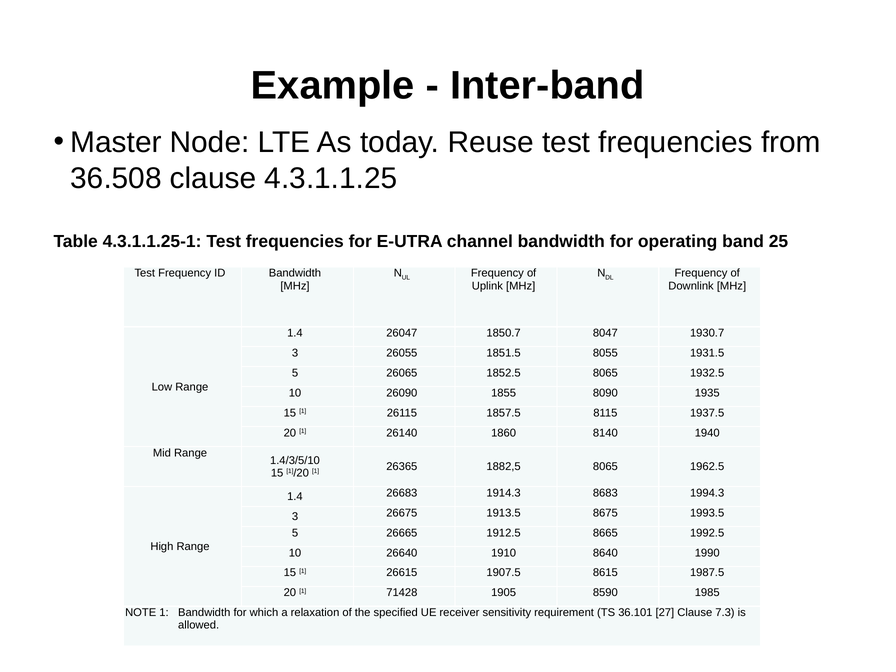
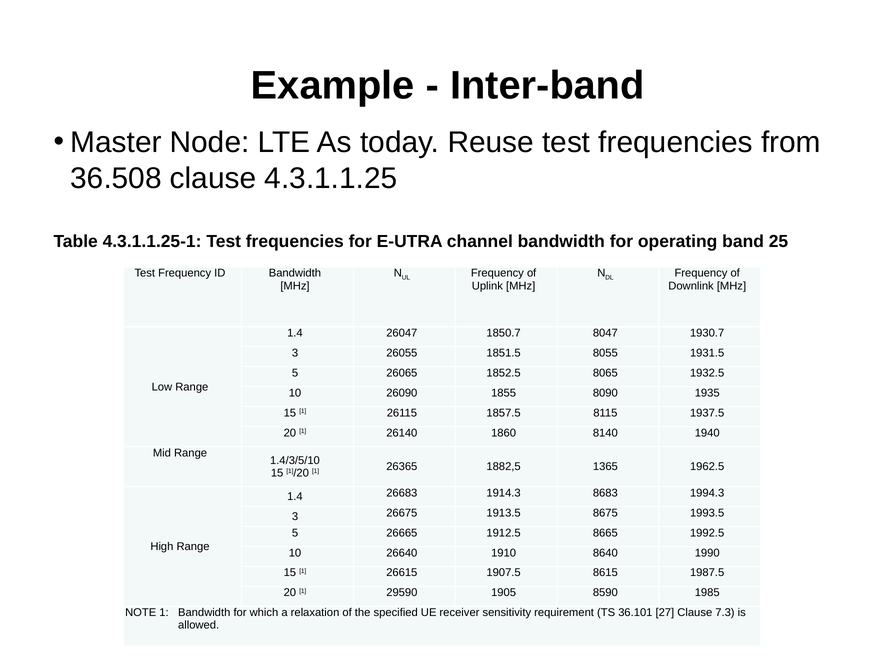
1882,5 8065: 8065 -> 1365 (605, 467)
71428: 71428 -> 29590 (402, 593)
